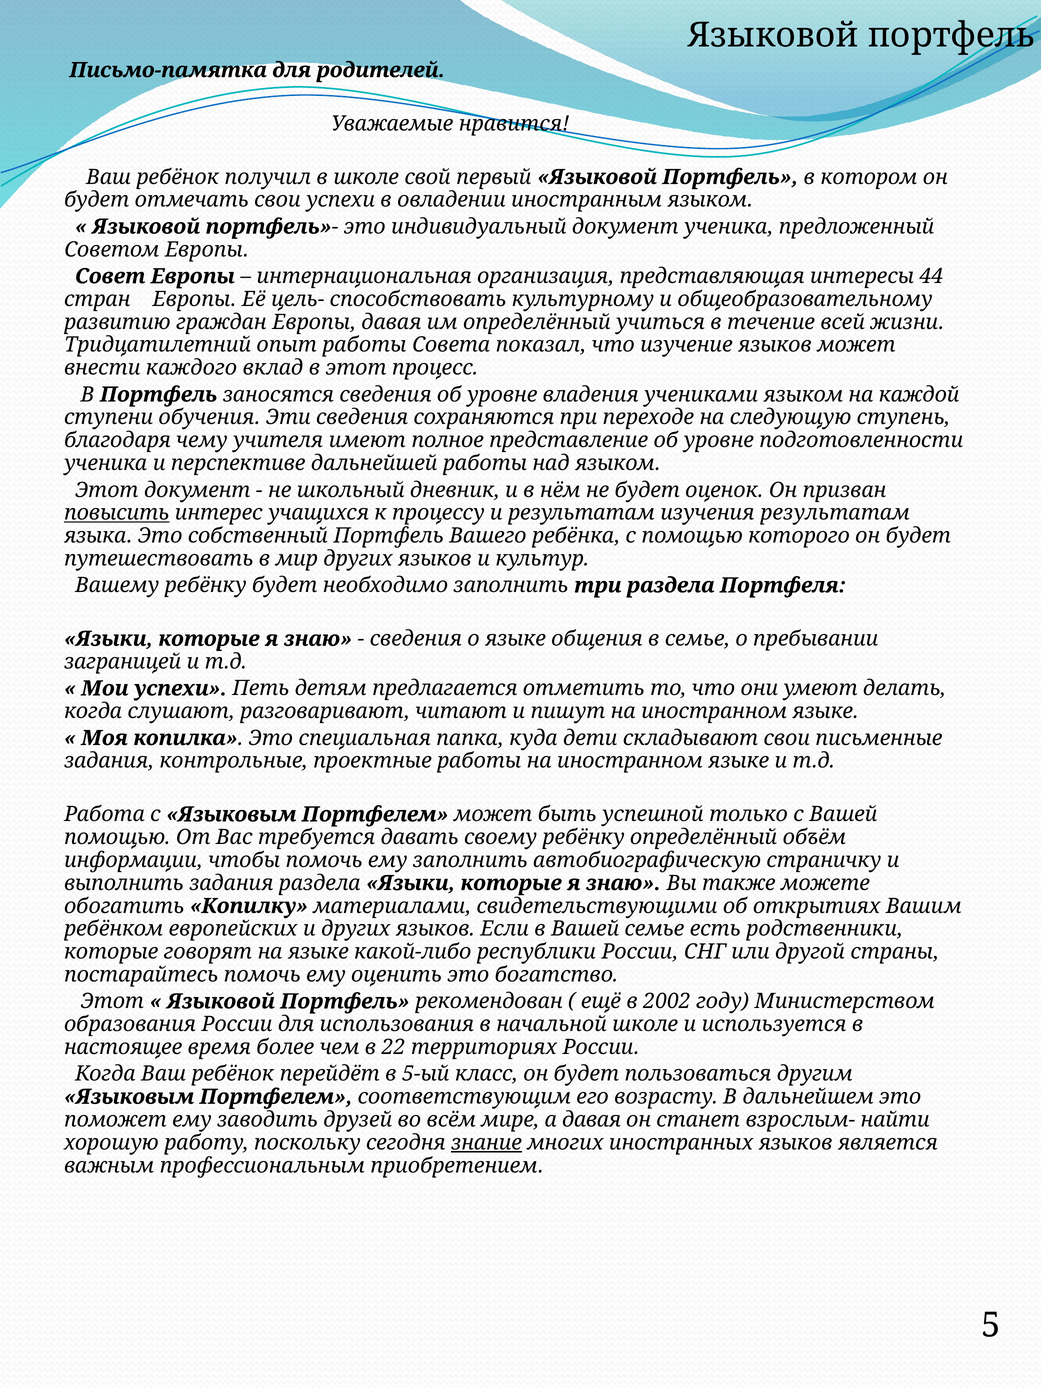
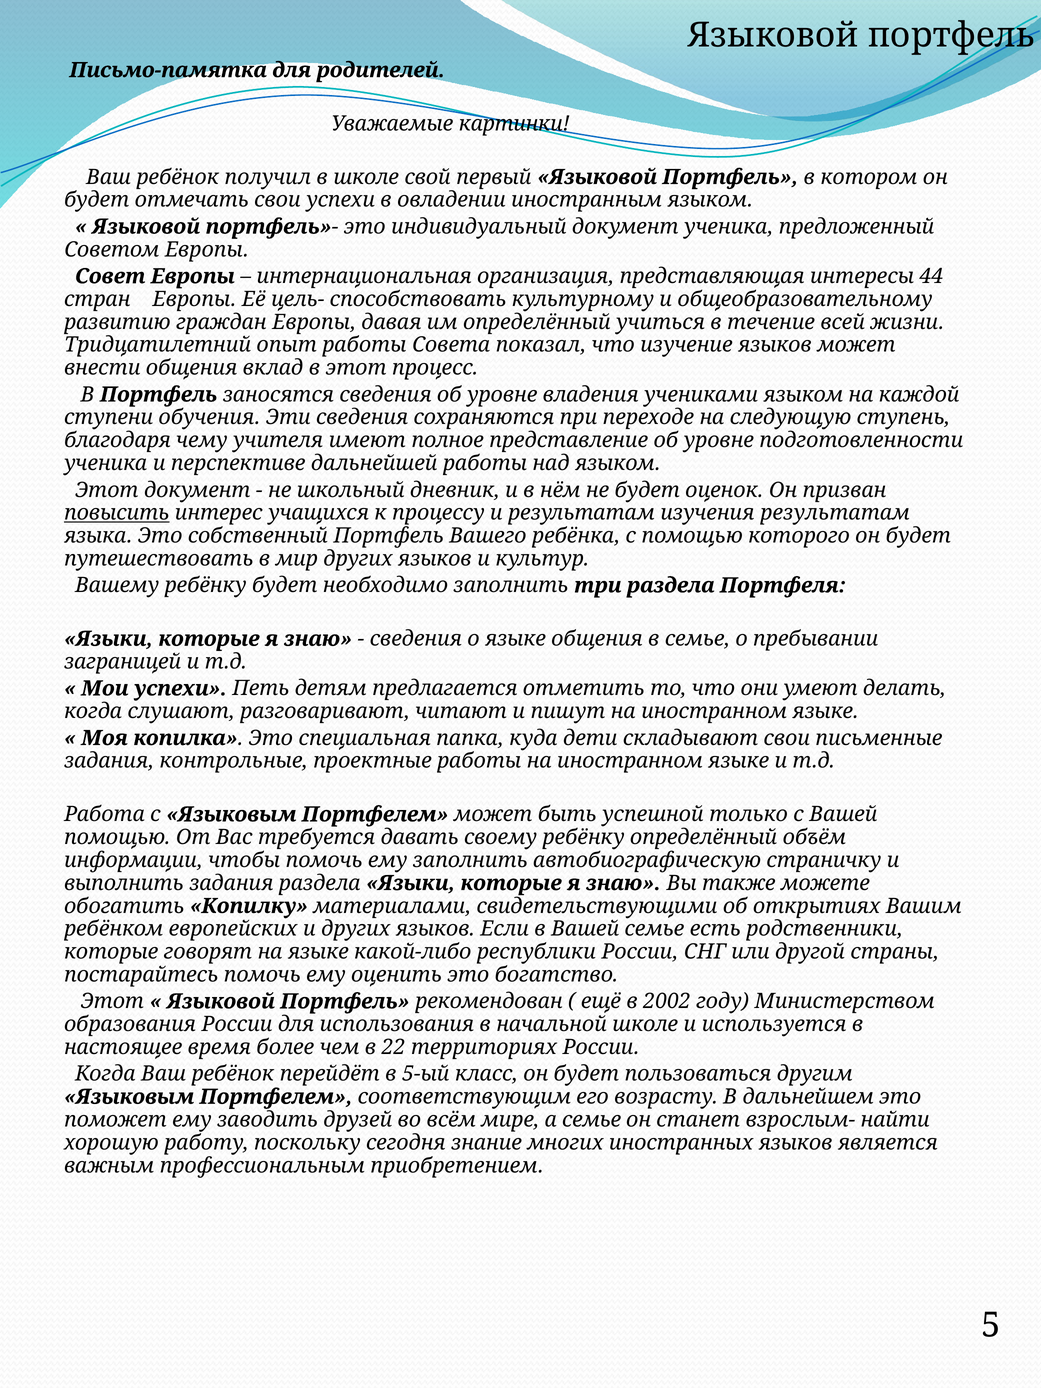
нравится: нравится -> картинки (514, 124)
внести каждого: каждого -> общения (192, 368)
а давая: давая -> семье (592, 1120)
знание underline: present -> none (487, 1143)
